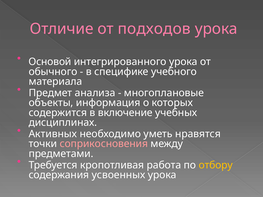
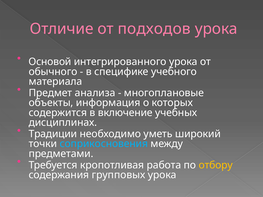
Активных: Активных -> Традиции (53, 134)
нравятся: нравятся -> широкий (198, 134)
соприкосновения colour: pink -> light blue (104, 144)
усвоенных: усвоенных -> групповых (118, 175)
